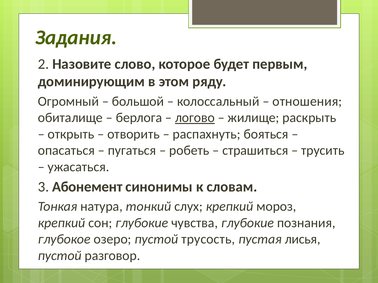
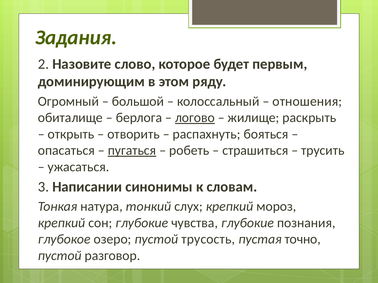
пугаться underline: none -> present (132, 151)
Абонемент: Абонемент -> Написании (87, 187)
лисья: лисья -> точно (303, 240)
